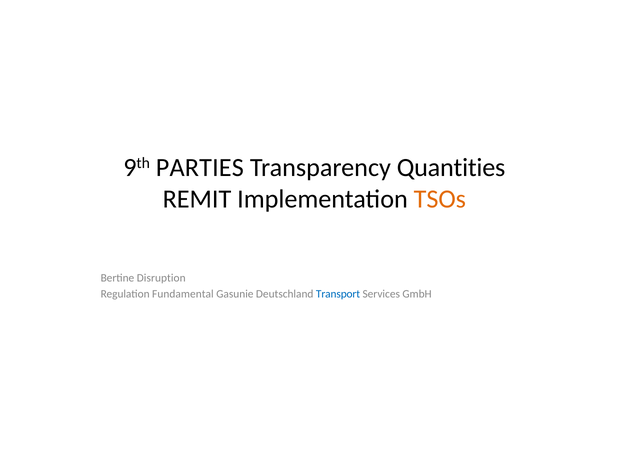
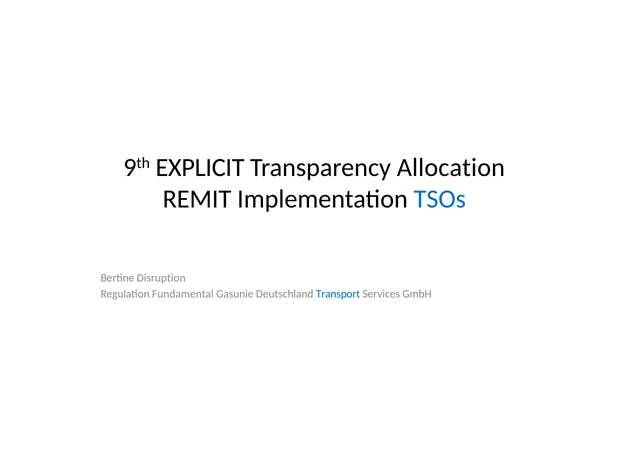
PARTIES: PARTIES -> EXPLICIT (200, 167)
Quantities: Quantities -> Allocation (451, 167)
TSOs colour: orange -> blue (440, 199)
